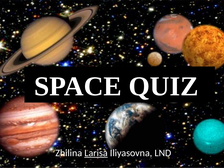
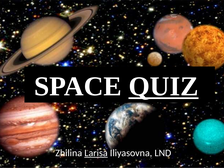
QUIZ underline: none -> present (163, 86)
